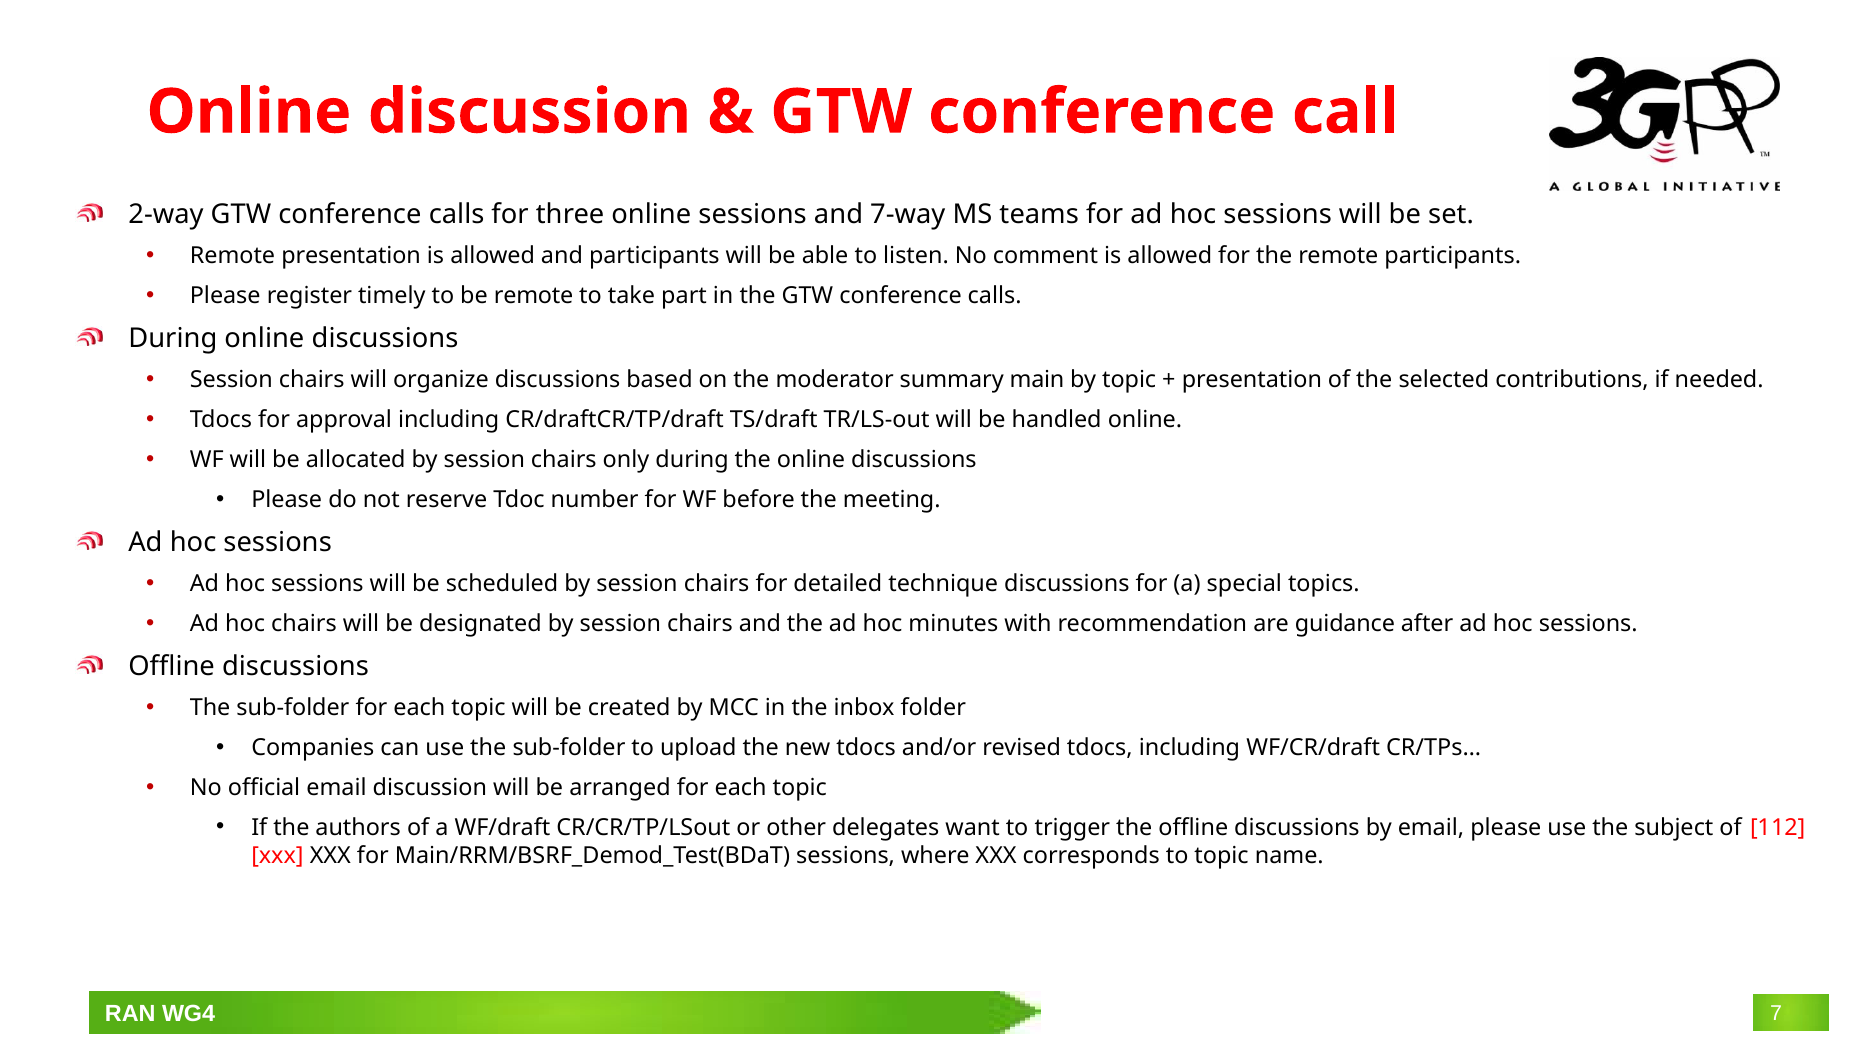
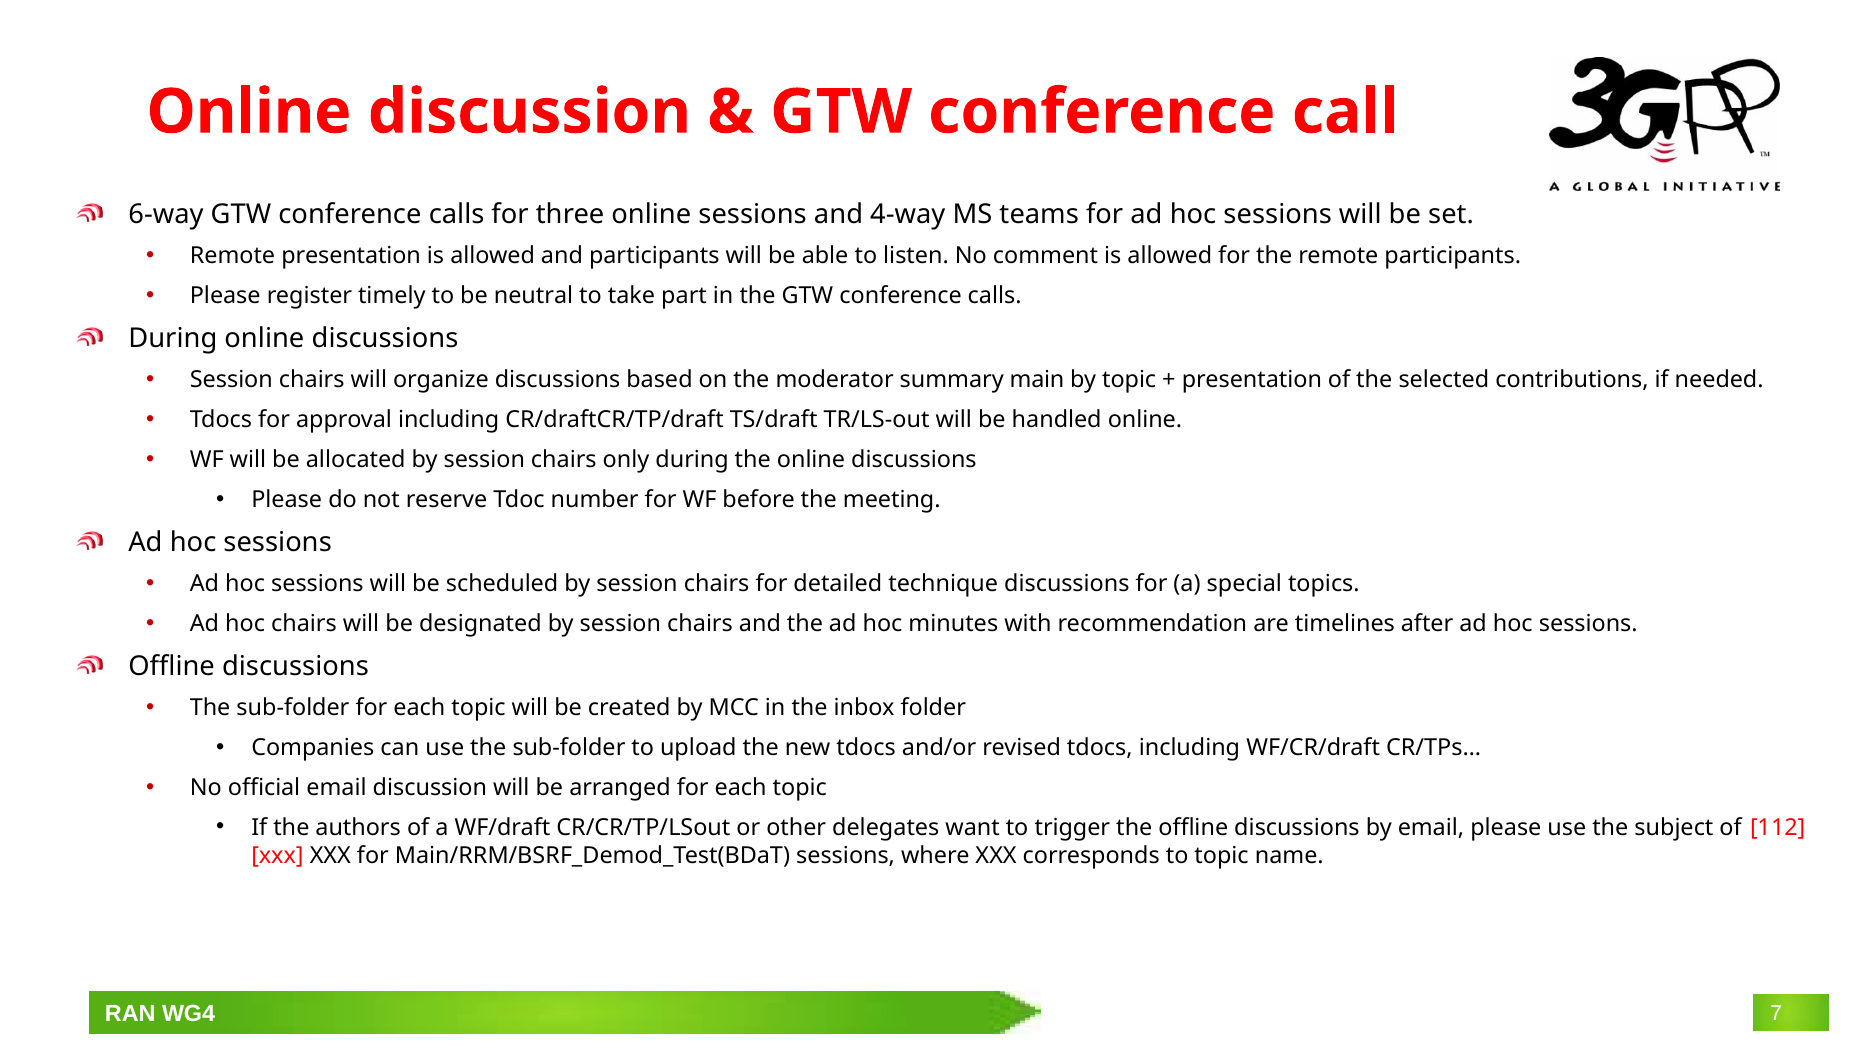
2-way: 2-way -> 6-way (166, 214)
7-way: 7-way -> 4-way (908, 214)
be remote: remote -> neutral (534, 296)
guidance: guidance -> timelines (1345, 624)
